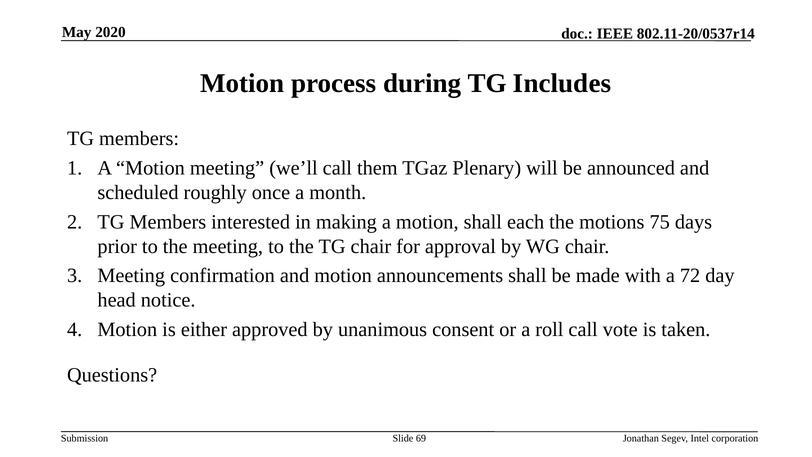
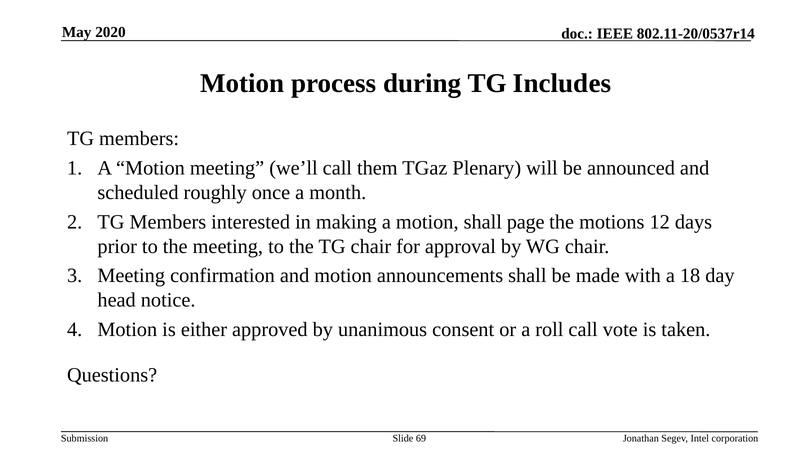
each: each -> page (526, 222)
75: 75 -> 12 (660, 222)
72: 72 -> 18 (690, 276)
